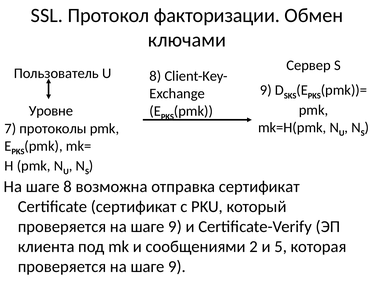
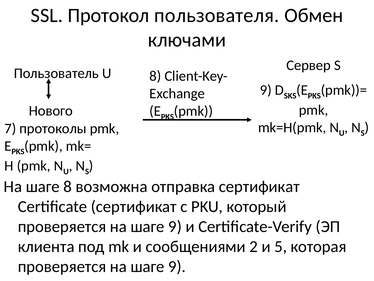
факторизации: факторизации -> пользователя (217, 15)
Уровне: Уровне -> Нового (51, 111)
